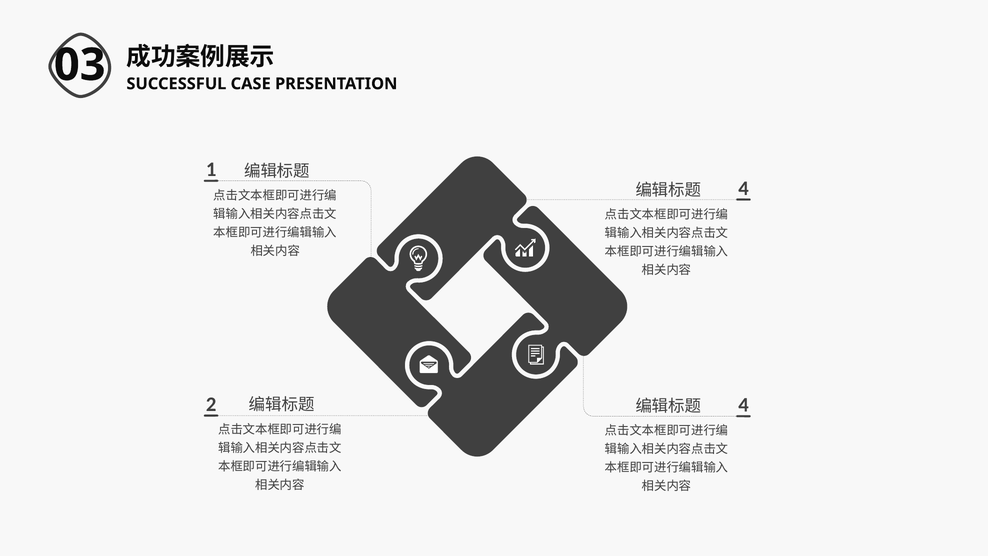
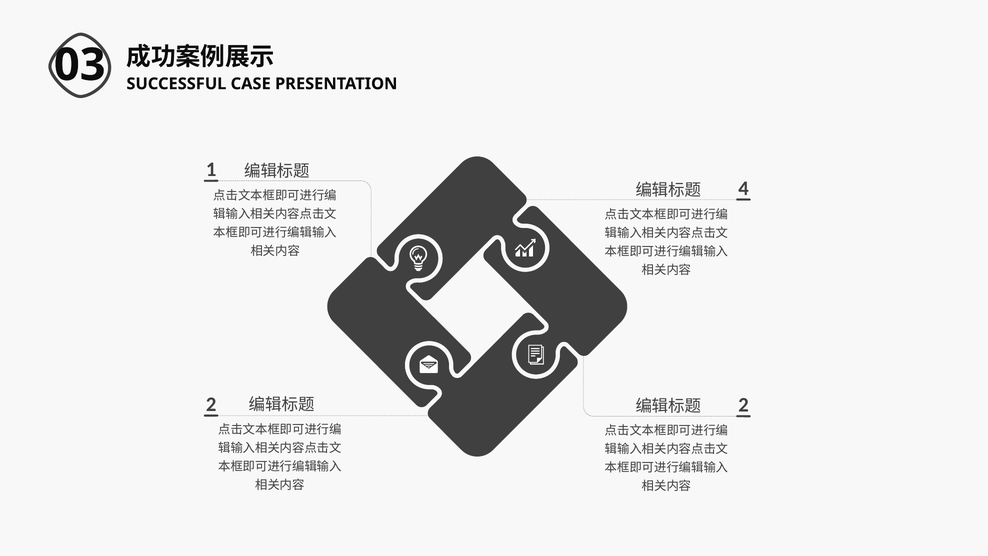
2 4: 4 -> 2 (743, 405)
